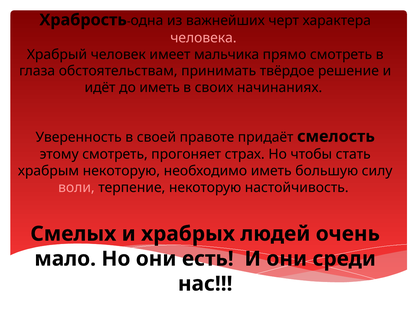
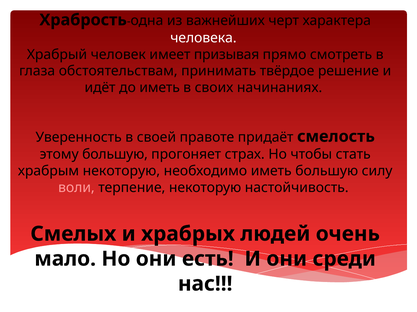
человека colour: pink -> white (203, 38)
мальчика: мальчика -> призывая (227, 55)
этому смотреть: смотреть -> большую (115, 155)
